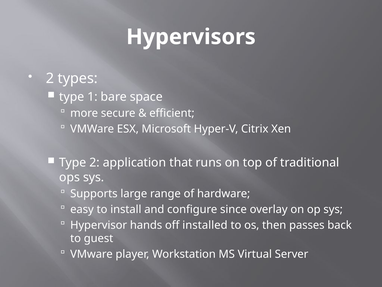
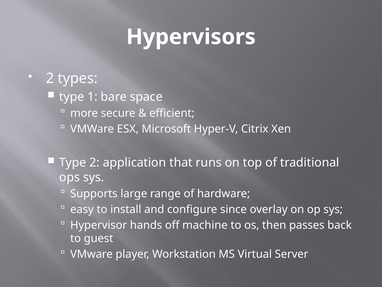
installed: installed -> machine (205, 225)
